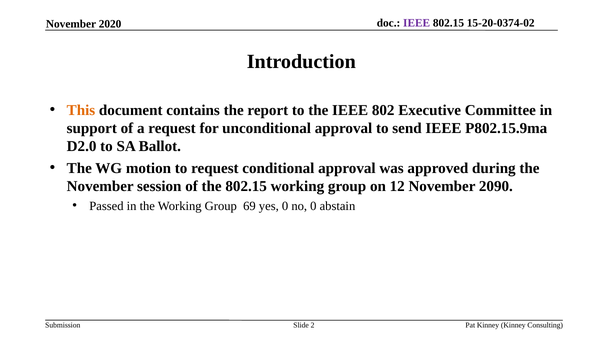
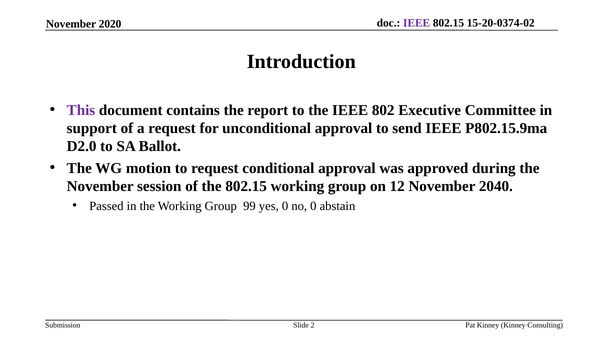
This colour: orange -> purple (81, 110)
2090: 2090 -> 2040 (496, 186)
69: 69 -> 99 (249, 206)
